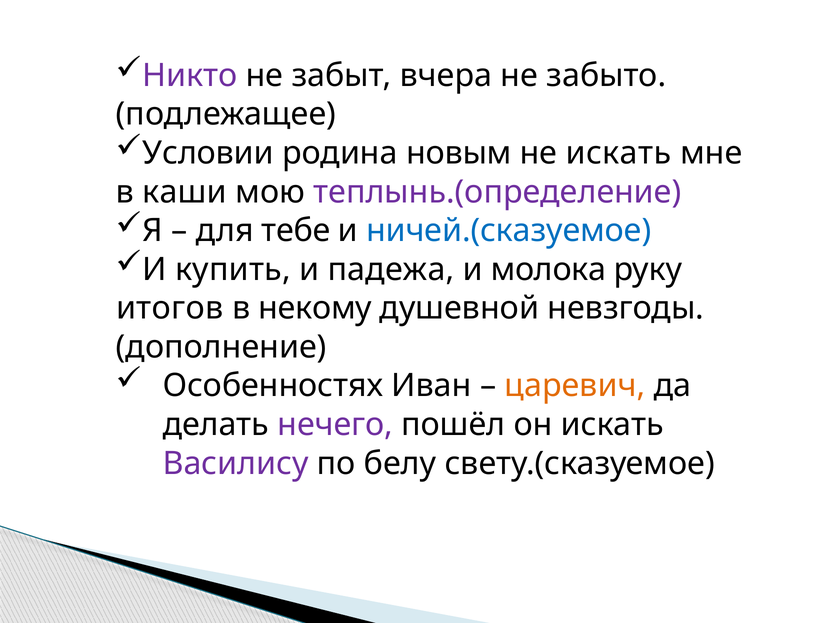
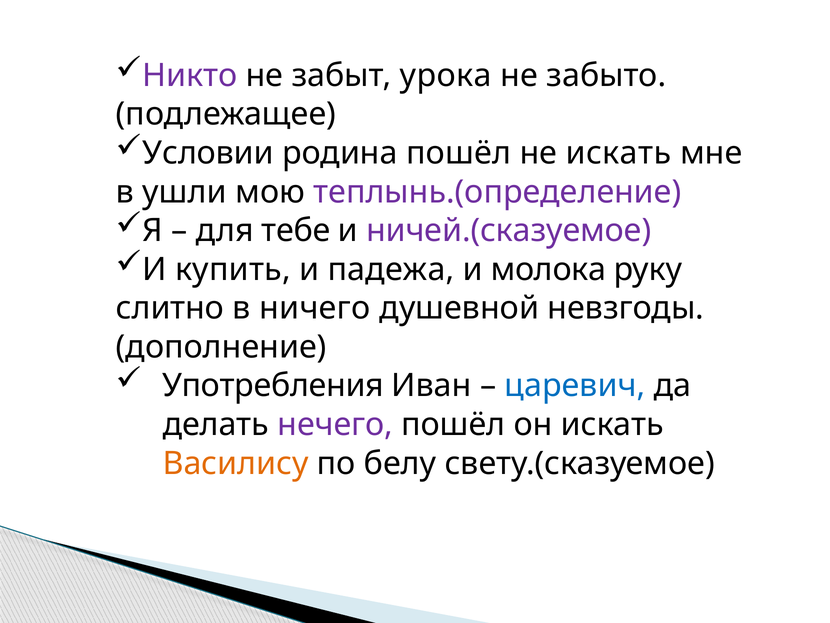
вчера: вчера -> урока (446, 75)
родина новым: новым -> пошёл (459, 153)
каши: каши -> ушли (185, 192)
ничей.(сказуемое colour: blue -> purple (509, 231)
итогов: итогов -> слитно (170, 308)
некому: некому -> ничего (315, 308)
Особенностях: Особенностях -> Употребления (273, 386)
царевич colour: orange -> blue (575, 386)
Василису colour: purple -> orange (236, 463)
